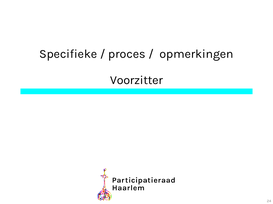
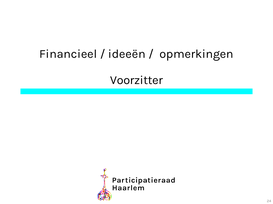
Specifieke: Specifieke -> Financieel (68, 54)
proces: proces -> ideeën (127, 54)
